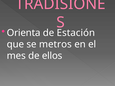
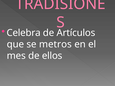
Orienta: Orienta -> Celebra (24, 33)
Estación: Estación -> Artículos (76, 33)
